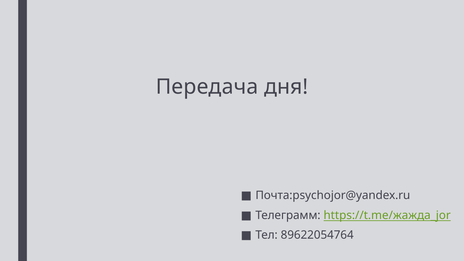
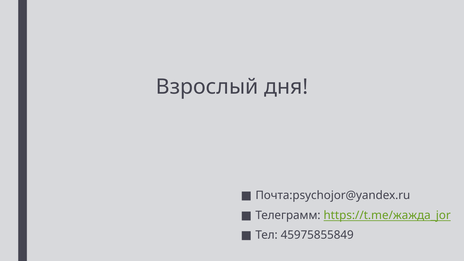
Передача: Передача -> Взрослый (207, 87)
89622054764: 89622054764 -> 45975855849 (317, 235)
